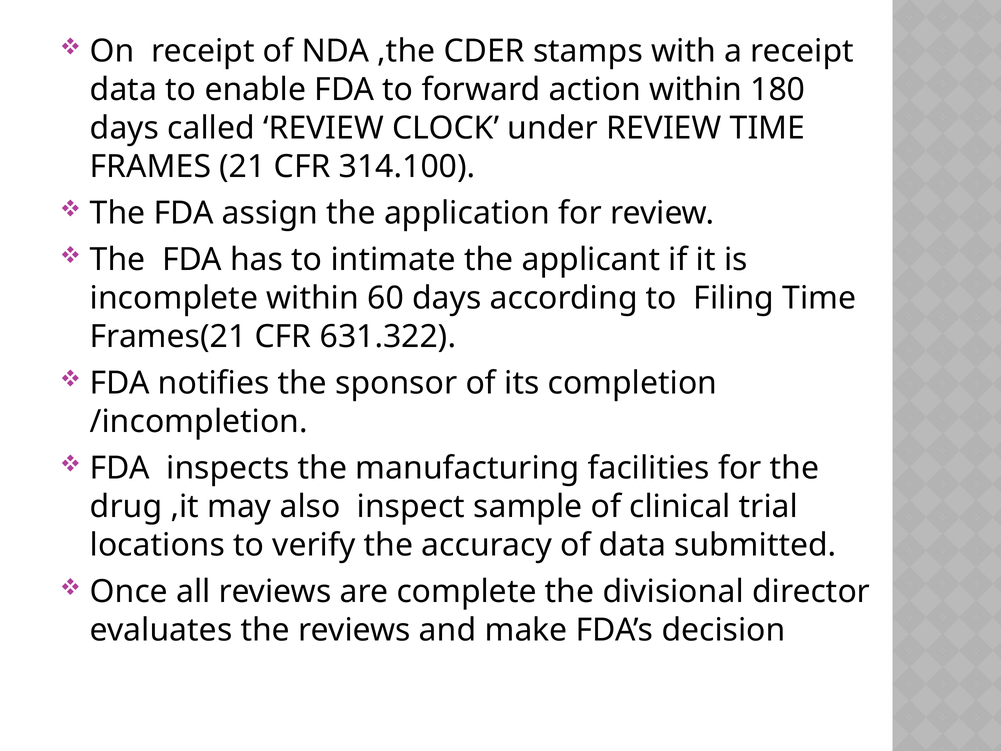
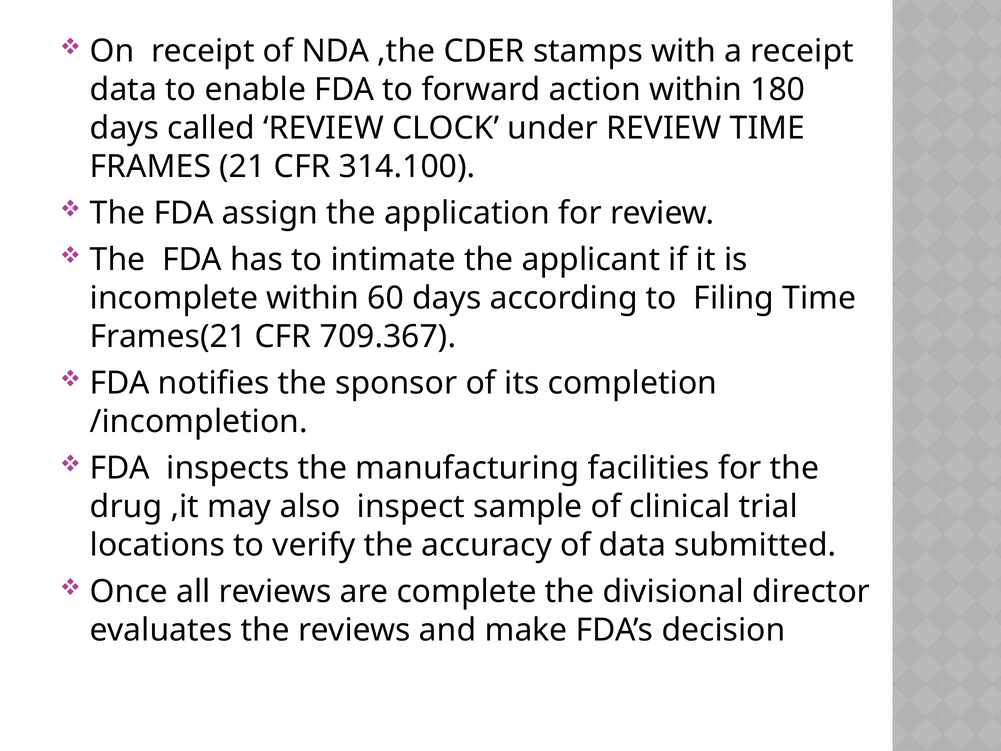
631.322: 631.322 -> 709.367 (388, 336)
